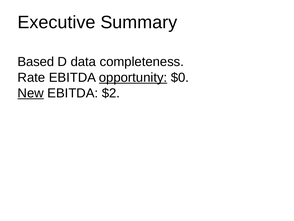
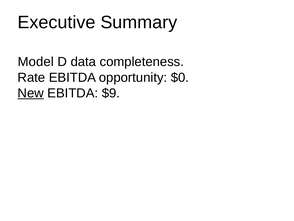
Based: Based -> Model (36, 62)
opportunity underline: present -> none (133, 77)
$2: $2 -> $9 (111, 93)
